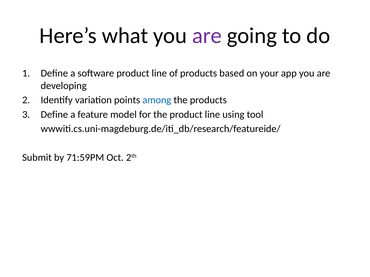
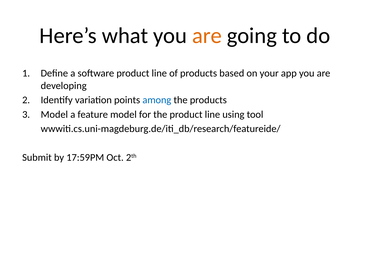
are colour: purple -> orange (207, 36)
Define: Define -> Model (54, 115)
71:59PM: 71:59PM -> 17:59PM (85, 158)
